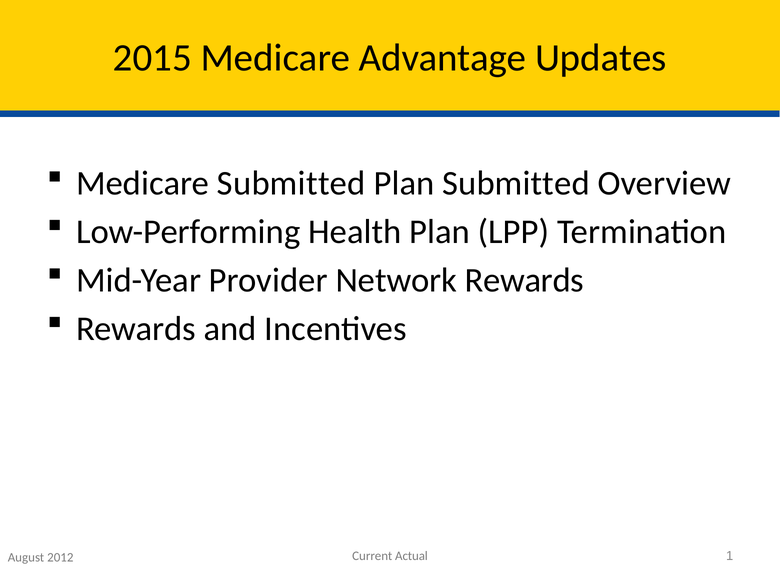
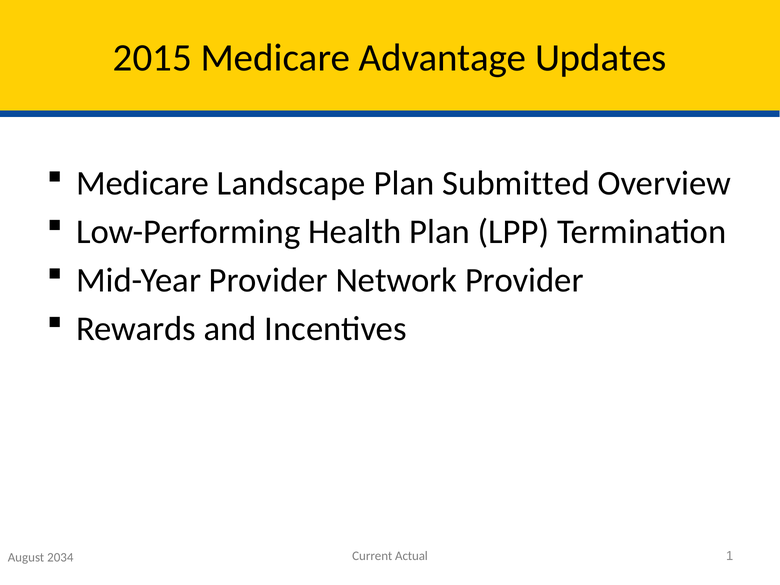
Medicare Submitted: Submitted -> Landscape (291, 183)
Network Rewards: Rewards -> Provider (524, 280)
2012: 2012 -> 2034 (60, 557)
